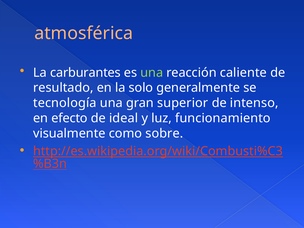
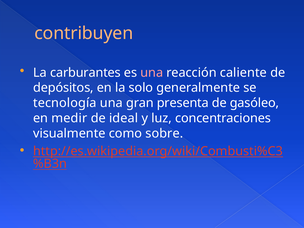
atmosférica: atmosférica -> contribuyen (84, 33)
una colour: light green -> pink (152, 73)
resultado: resultado -> depósitos (63, 88)
superior: superior -> presenta (183, 103)
intenso: intenso -> gasóleo (254, 103)
efecto: efecto -> medir (69, 118)
funcionamiento: funcionamiento -> concentraciones (223, 118)
